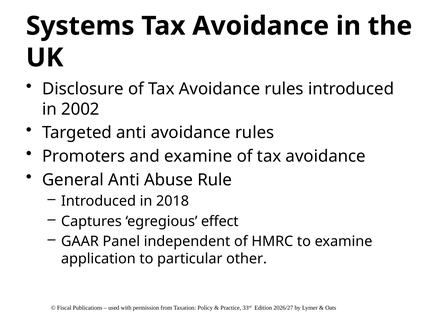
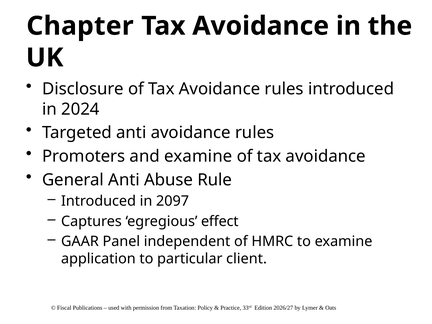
Systems: Systems -> Chapter (80, 26)
2002: 2002 -> 2024 (80, 109)
2018: 2018 -> 2097 (173, 201)
other: other -> client (247, 259)
